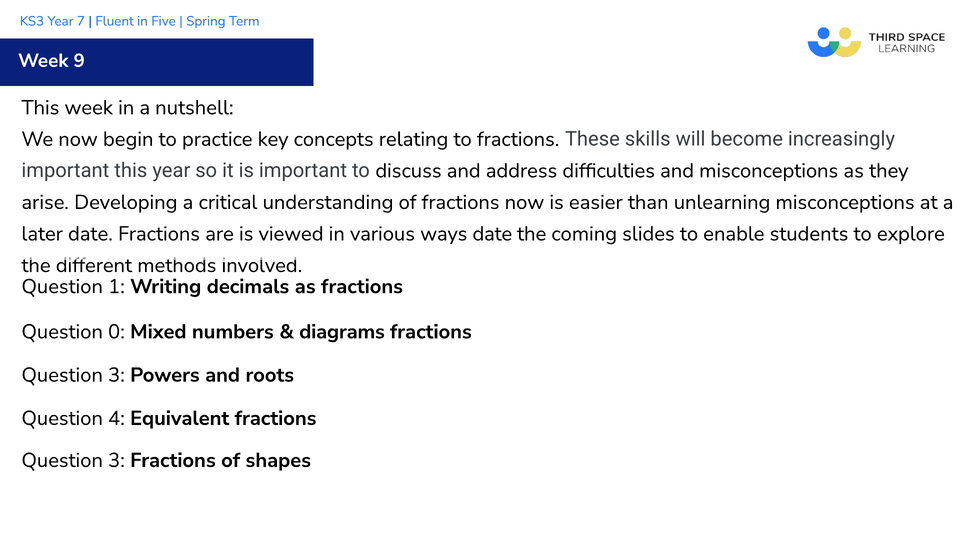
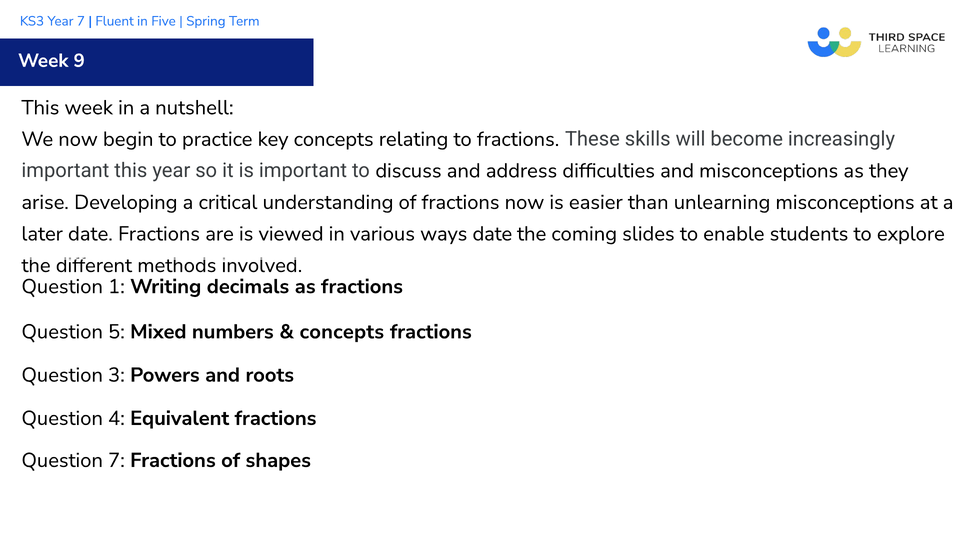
0: 0 -> 5 (116, 332)
diagrams: diagrams -> concepts (342, 332)
3: 3 -> 7 (116, 460)
